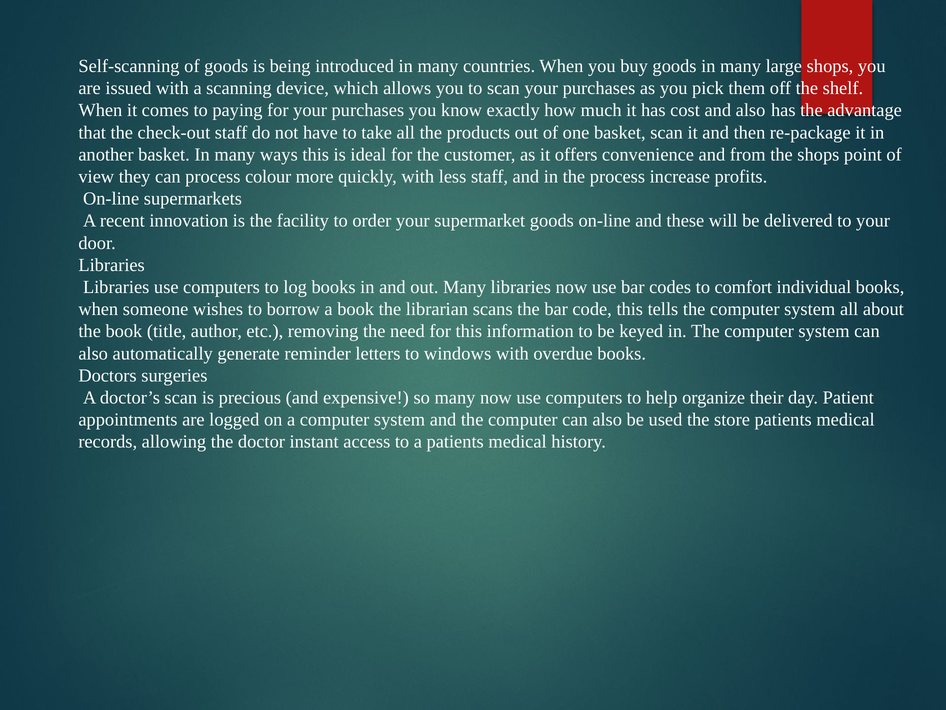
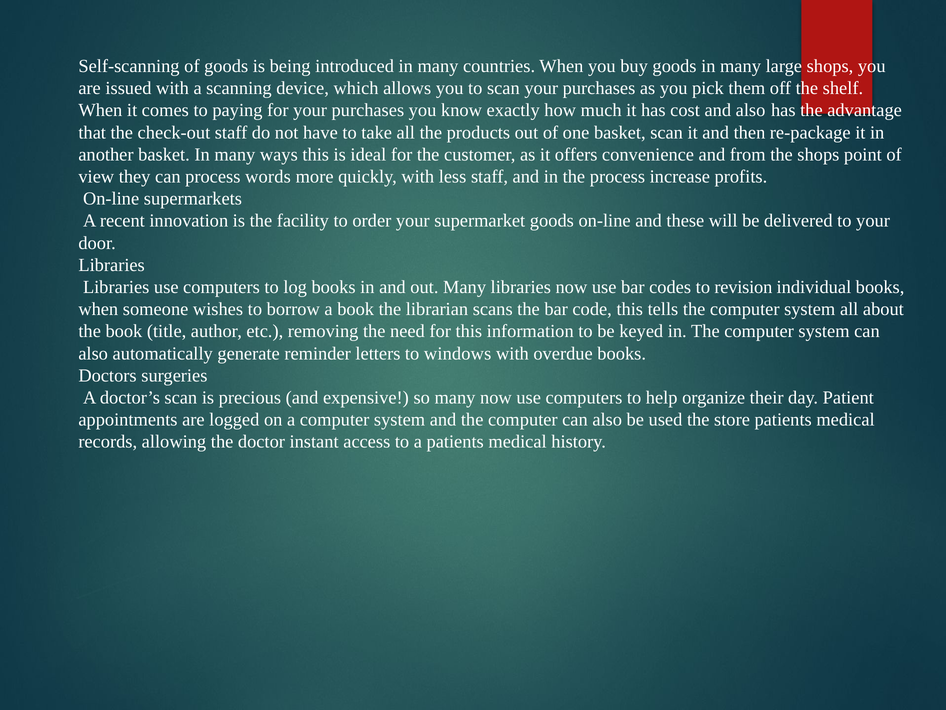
colour: colour -> words (268, 177)
comfort: comfort -> revision (743, 287)
